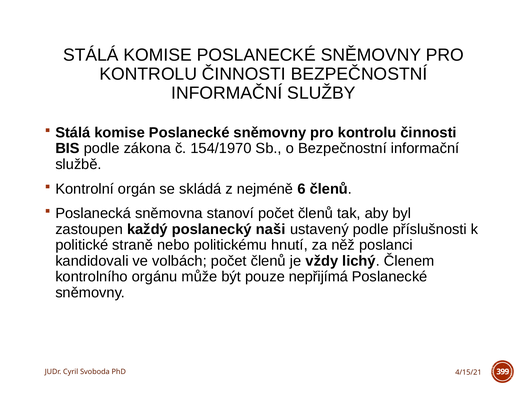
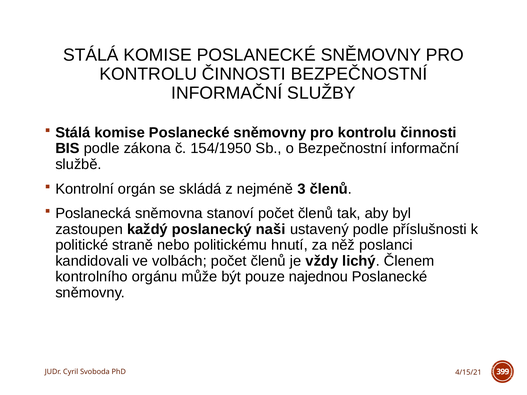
154/1970: 154/1970 -> 154/1950 (221, 149)
6: 6 -> 3 (302, 189)
nepřijímá: nepřijímá -> najednou (318, 277)
